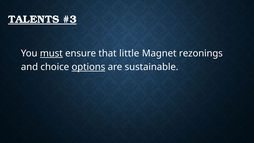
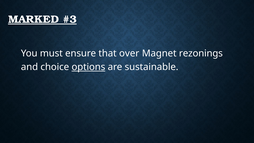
TALENTS: TALENTS -> MARKED (34, 19)
must underline: present -> none (51, 53)
little: little -> over (129, 53)
